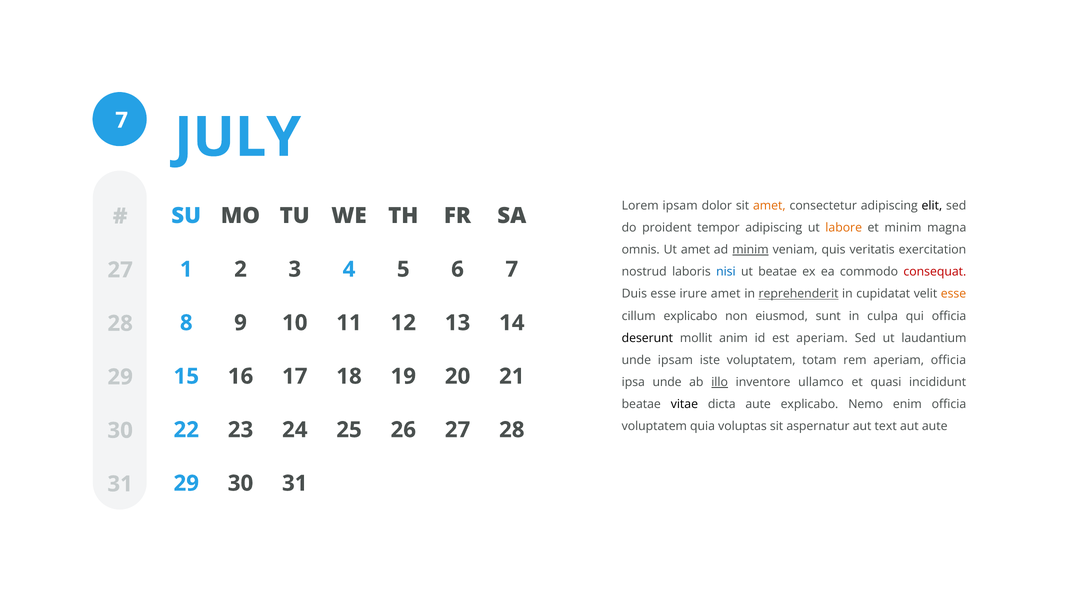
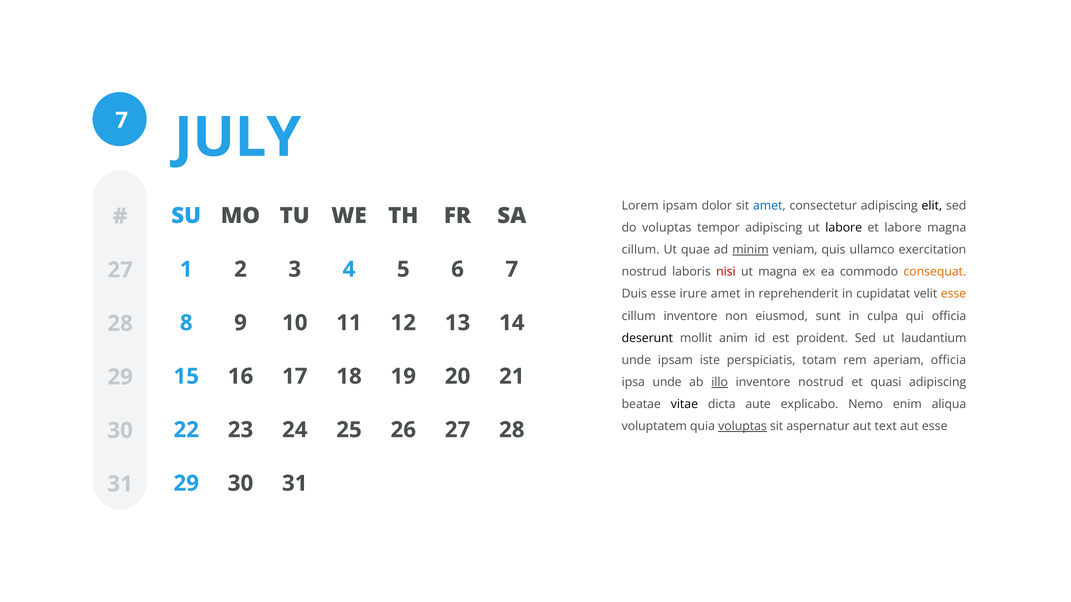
amet colour: orange -> blue (769, 206)
do proident: proident -> voluptas (667, 228)
labore colour: orange -> black (844, 228)
et minim: minim -> labore (903, 228)
omnis: omnis -> cillum (641, 250)
Ut amet: amet -> quae (695, 250)
veritatis: veritatis -> ullamco (872, 250)
nisi colour: blue -> red (726, 272)
ut beatae: beatae -> magna (778, 272)
consequat colour: red -> orange (935, 272)
reprehenderit underline: present -> none (799, 294)
cillum explicabo: explicabo -> inventore (690, 316)
est aperiam: aperiam -> proident (822, 338)
iste voluptatem: voluptatem -> perspiciatis (761, 360)
inventore ullamco: ullamco -> nostrud (821, 382)
quasi incididunt: incididunt -> adipiscing (938, 382)
enim officia: officia -> aliqua (949, 404)
voluptas underline: none -> present (742, 427)
aut aute: aute -> esse (935, 427)
